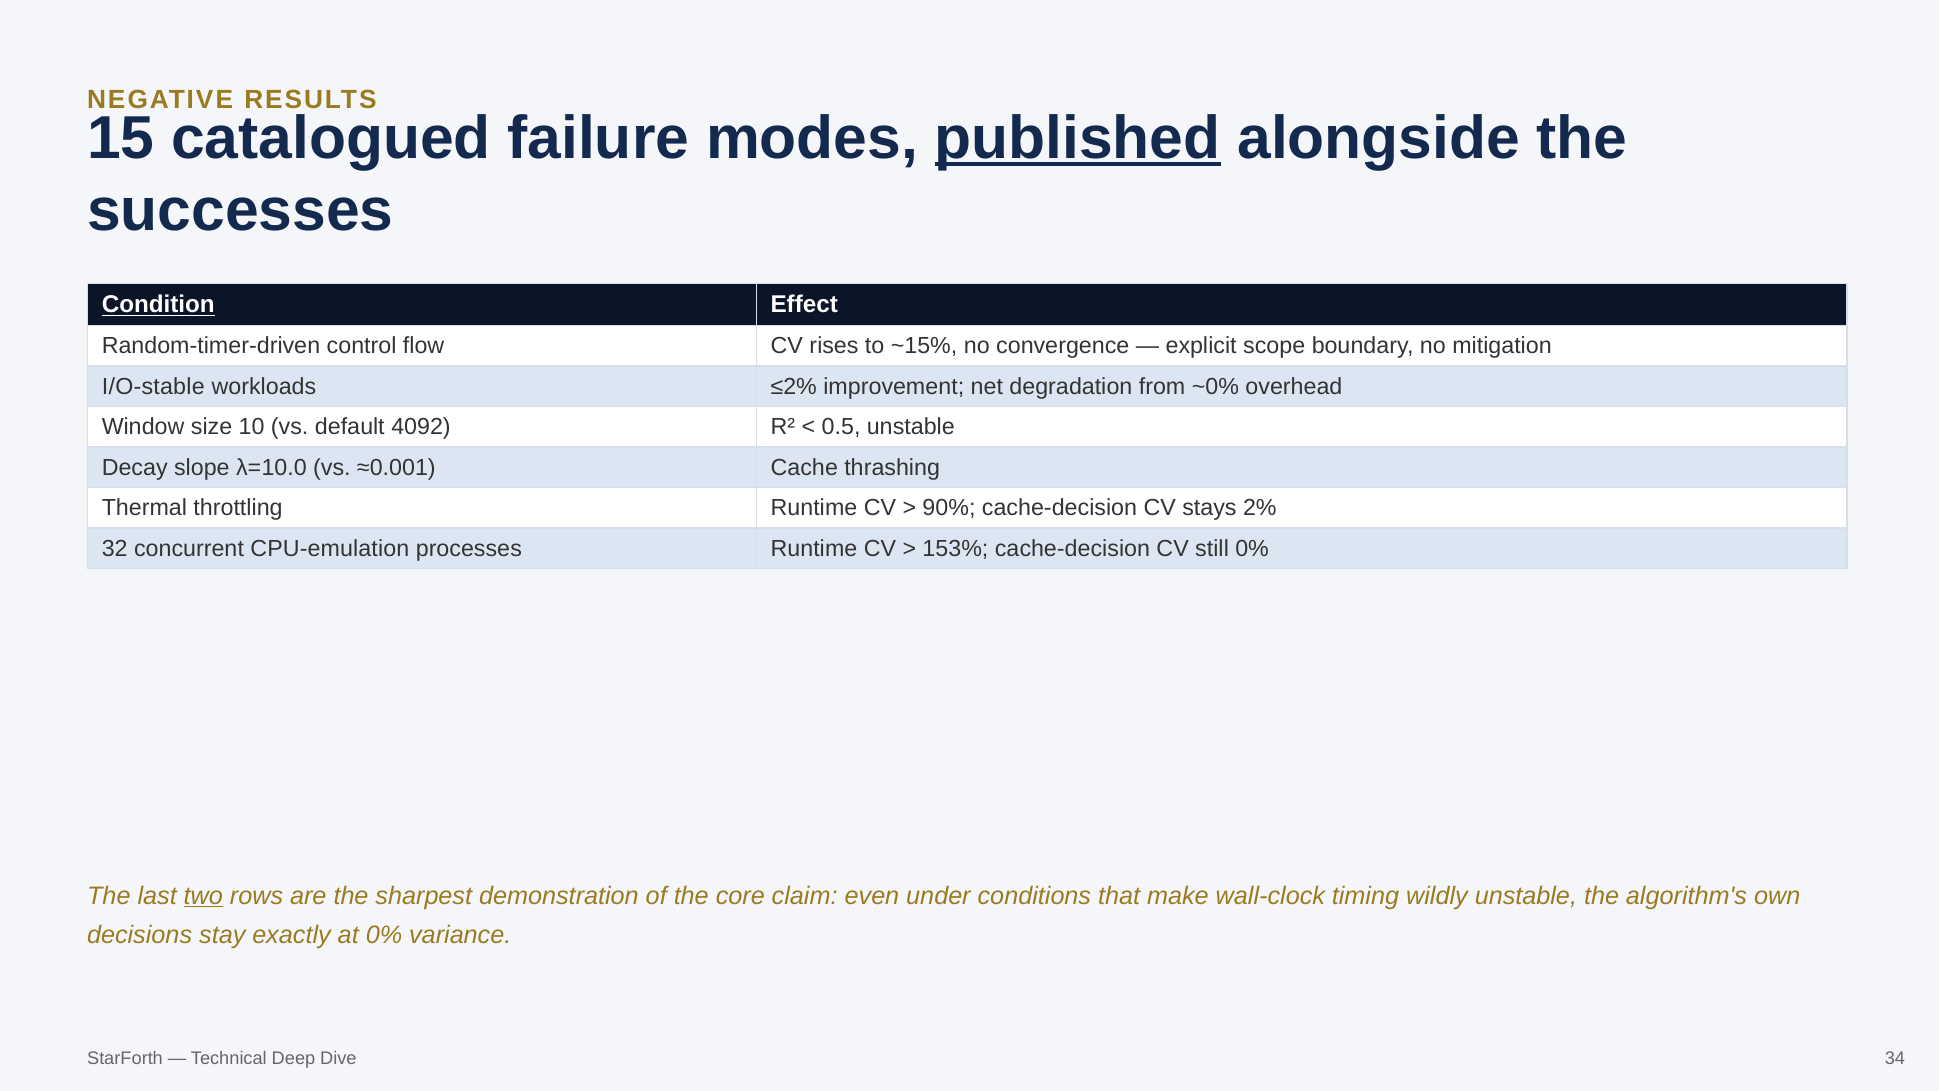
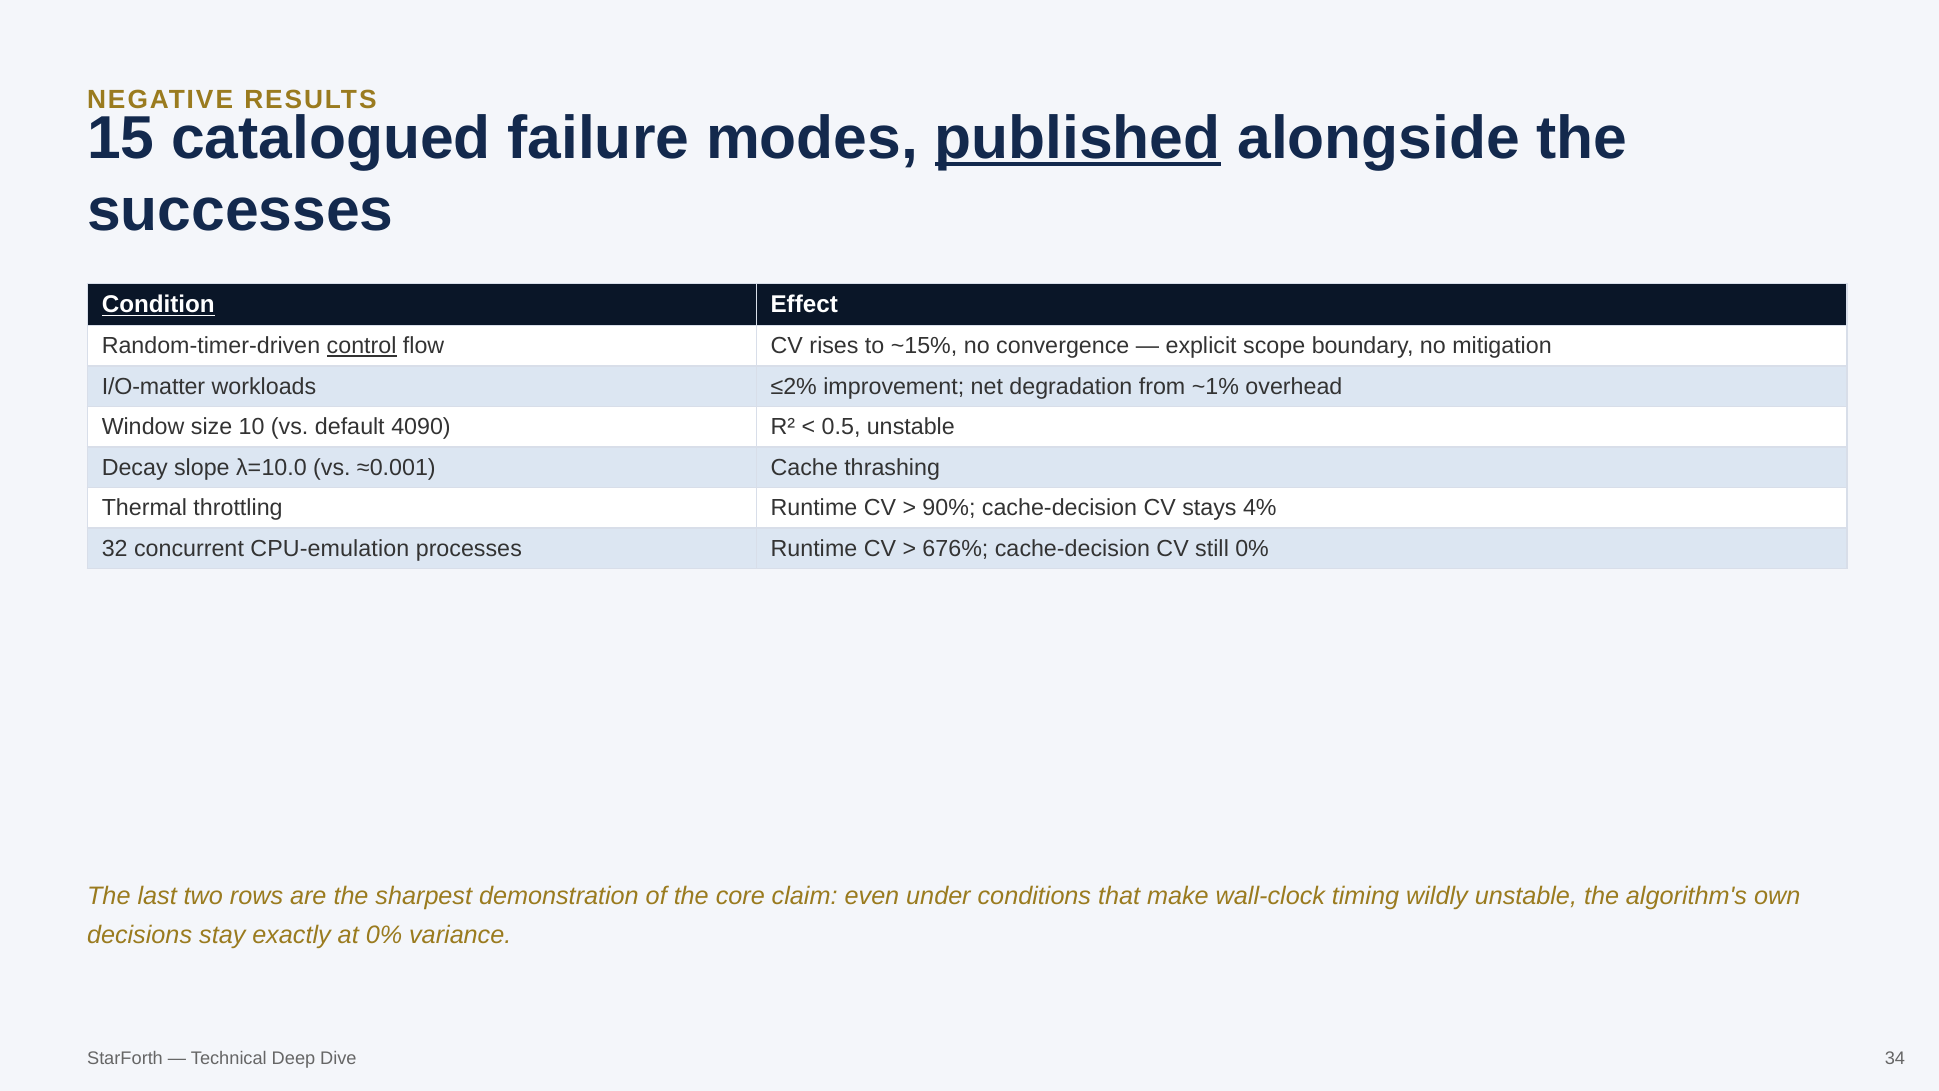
control underline: none -> present (362, 346)
I/O-stable: I/O-stable -> I/O-matter (153, 387)
~0%: ~0% -> ~1% (1215, 387)
4092: 4092 -> 4090 (421, 427)
2%: 2% -> 4% (1260, 508)
153%: 153% -> 676% (955, 549)
two underline: present -> none (203, 895)
